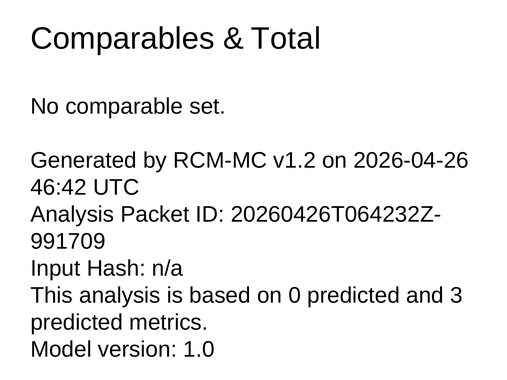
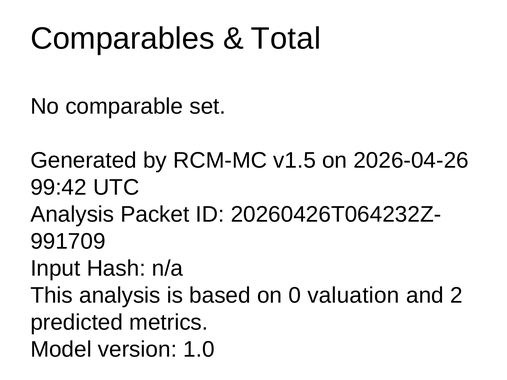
v1.2: v1.2 -> v1.5 (295, 160)
46:42: 46:42 -> 99:42 (59, 187)
0 predicted: predicted -> valuation (353, 296)
3: 3 -> 2 (456, 296)
